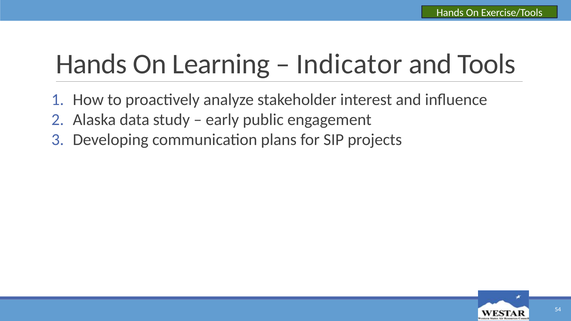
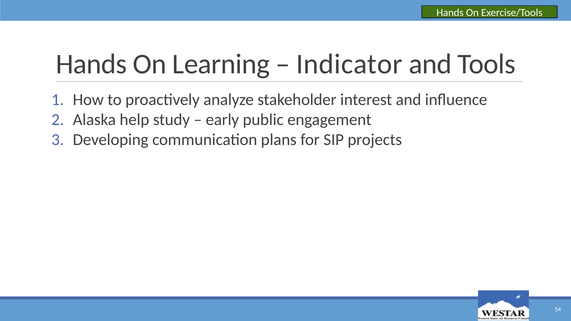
data: data -> help (134, 120)
